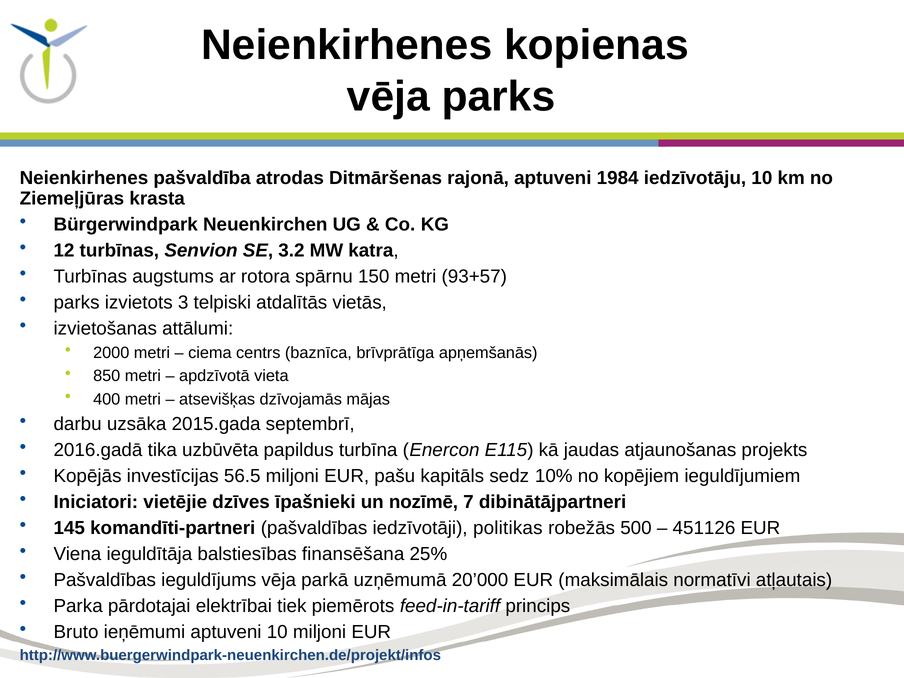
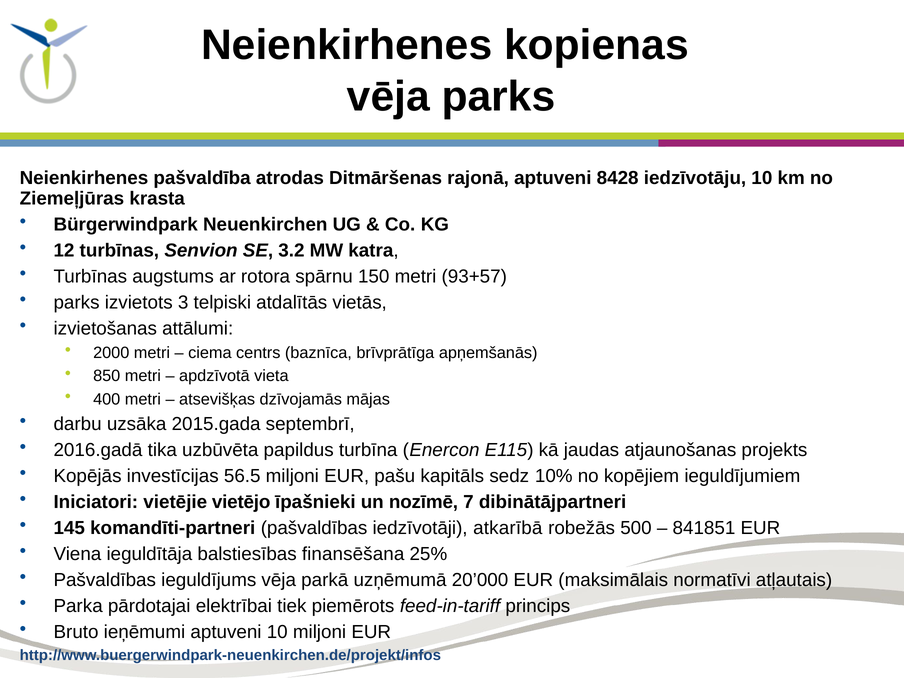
1984: 1984 -> 8428 (618, 178)
dzīves: dzīves -> vietējo (241, 502)
politikas: politikas -> atkarībā (508, 528)
451126: 451126 -> 841851 (704, 528)
